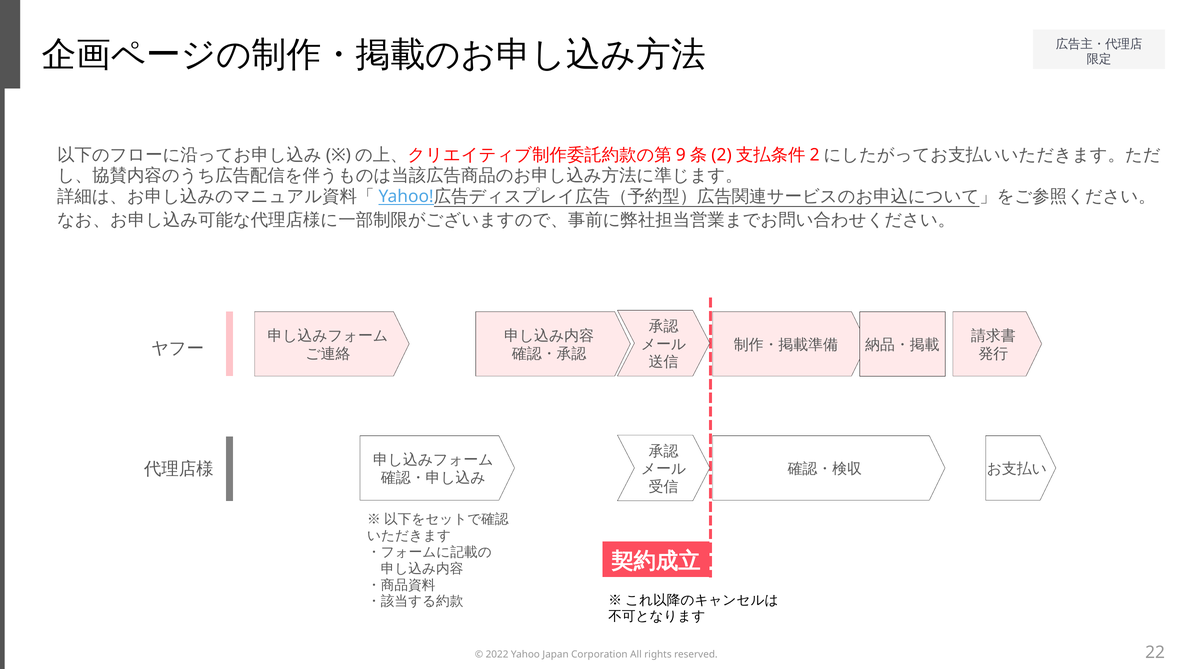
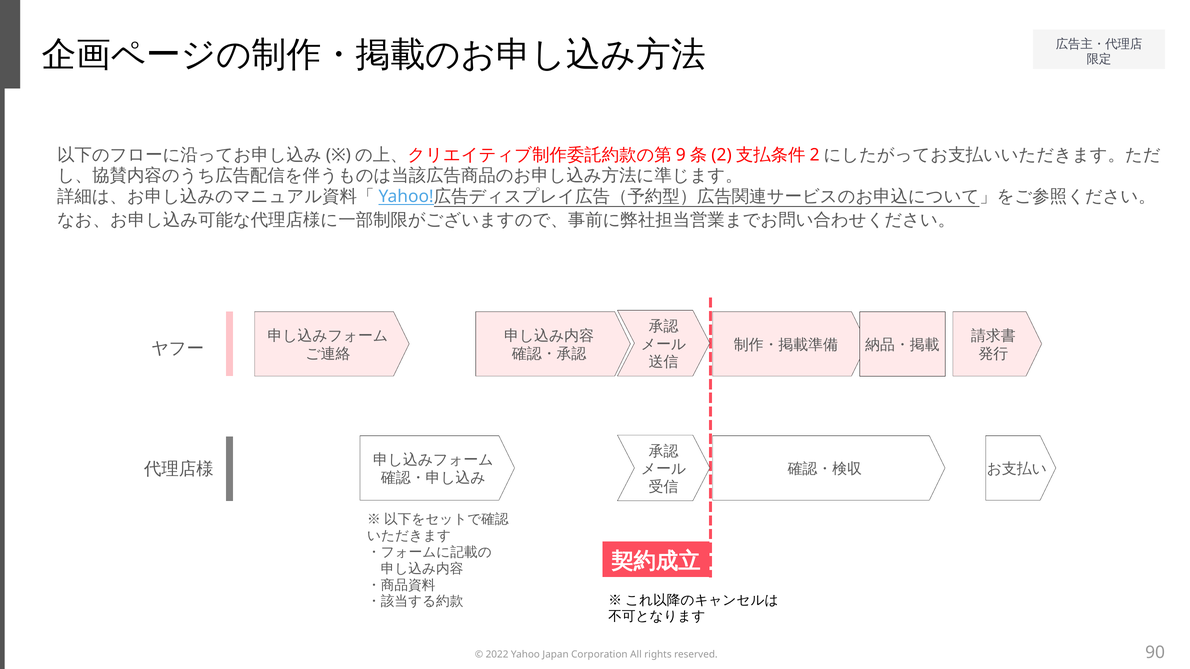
22: 22 -> 90 (1155, 653)
